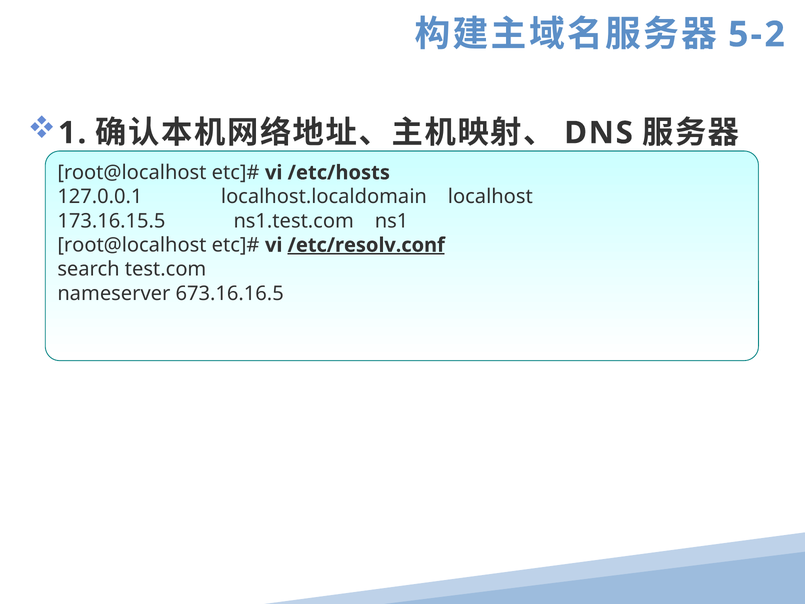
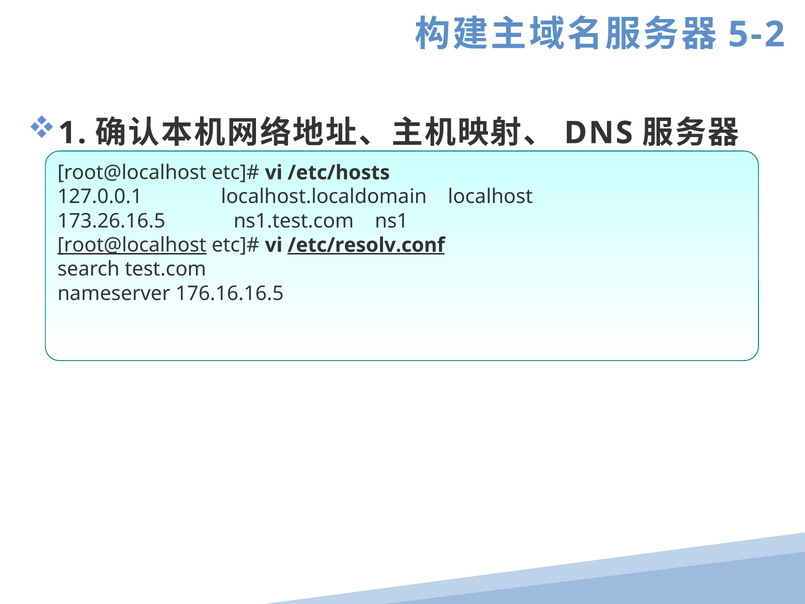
173.16.15.5: 173.16.15.5 -> 173.26.16.5 (111, 221)
root@localhost underline: none -> present (132, 245)
673.16.16.5: 673.16.16.5 -> 176.16.16.5 (230, 293)
